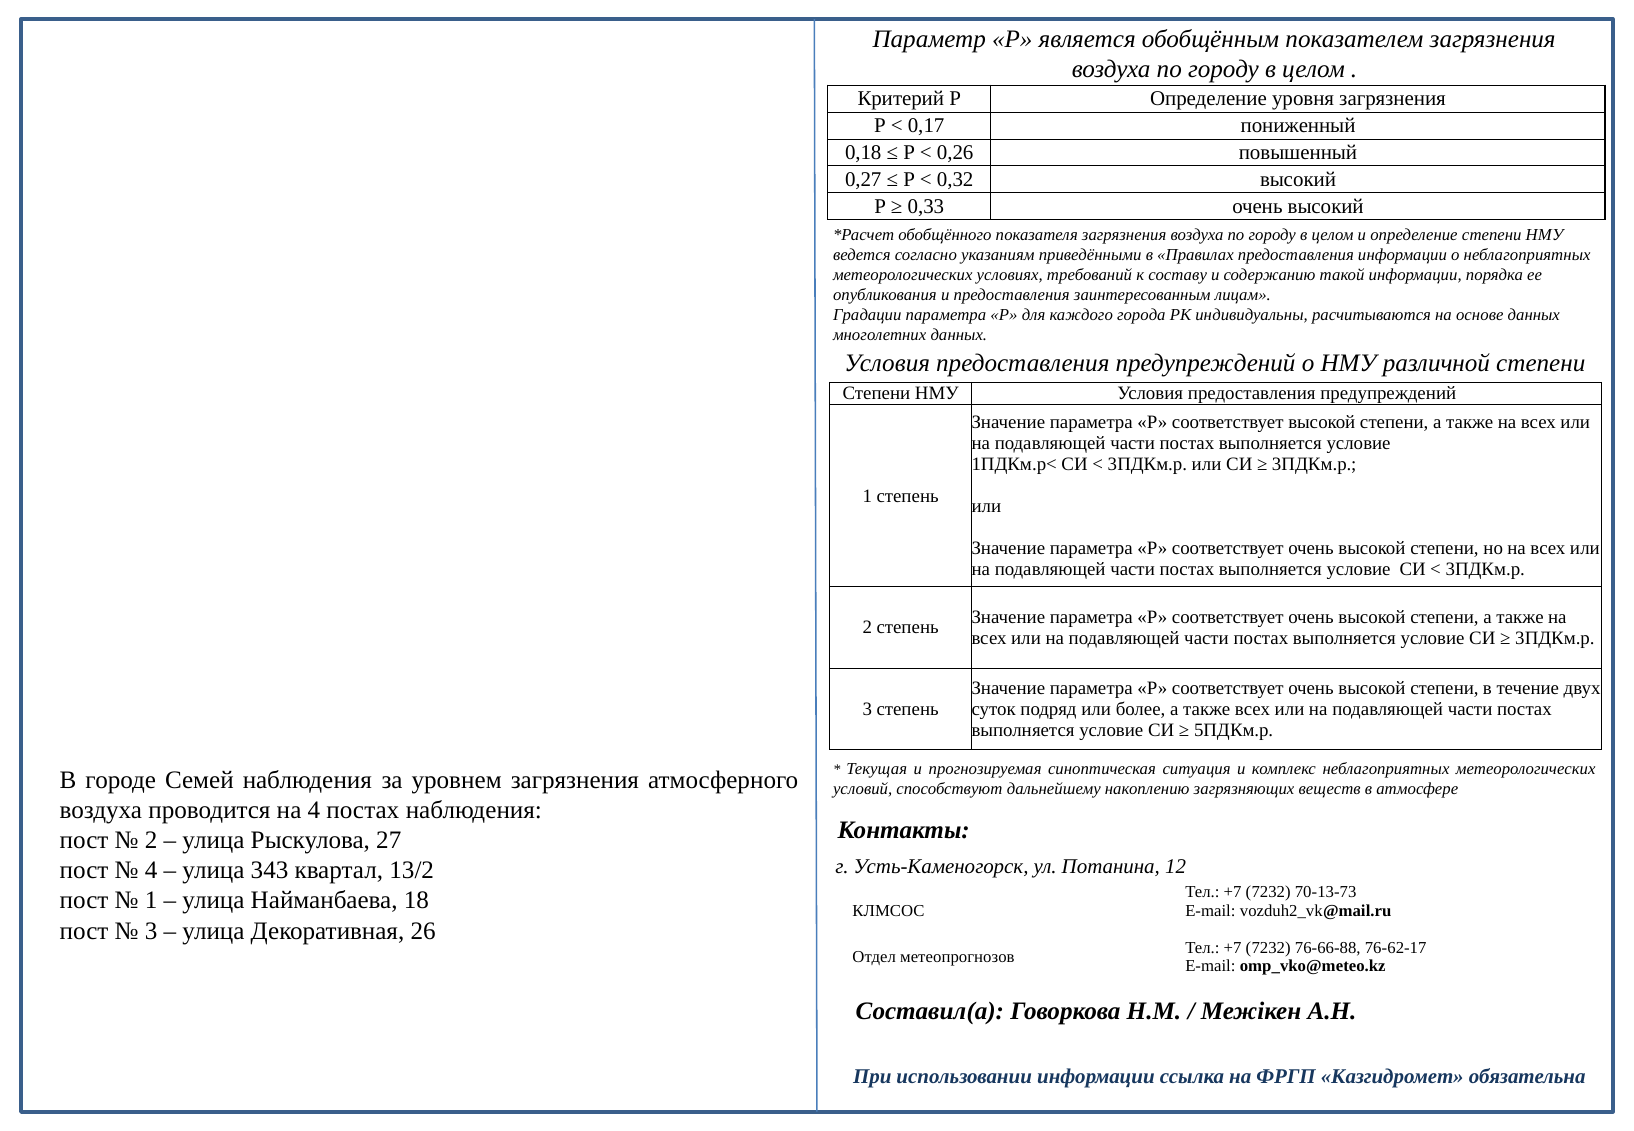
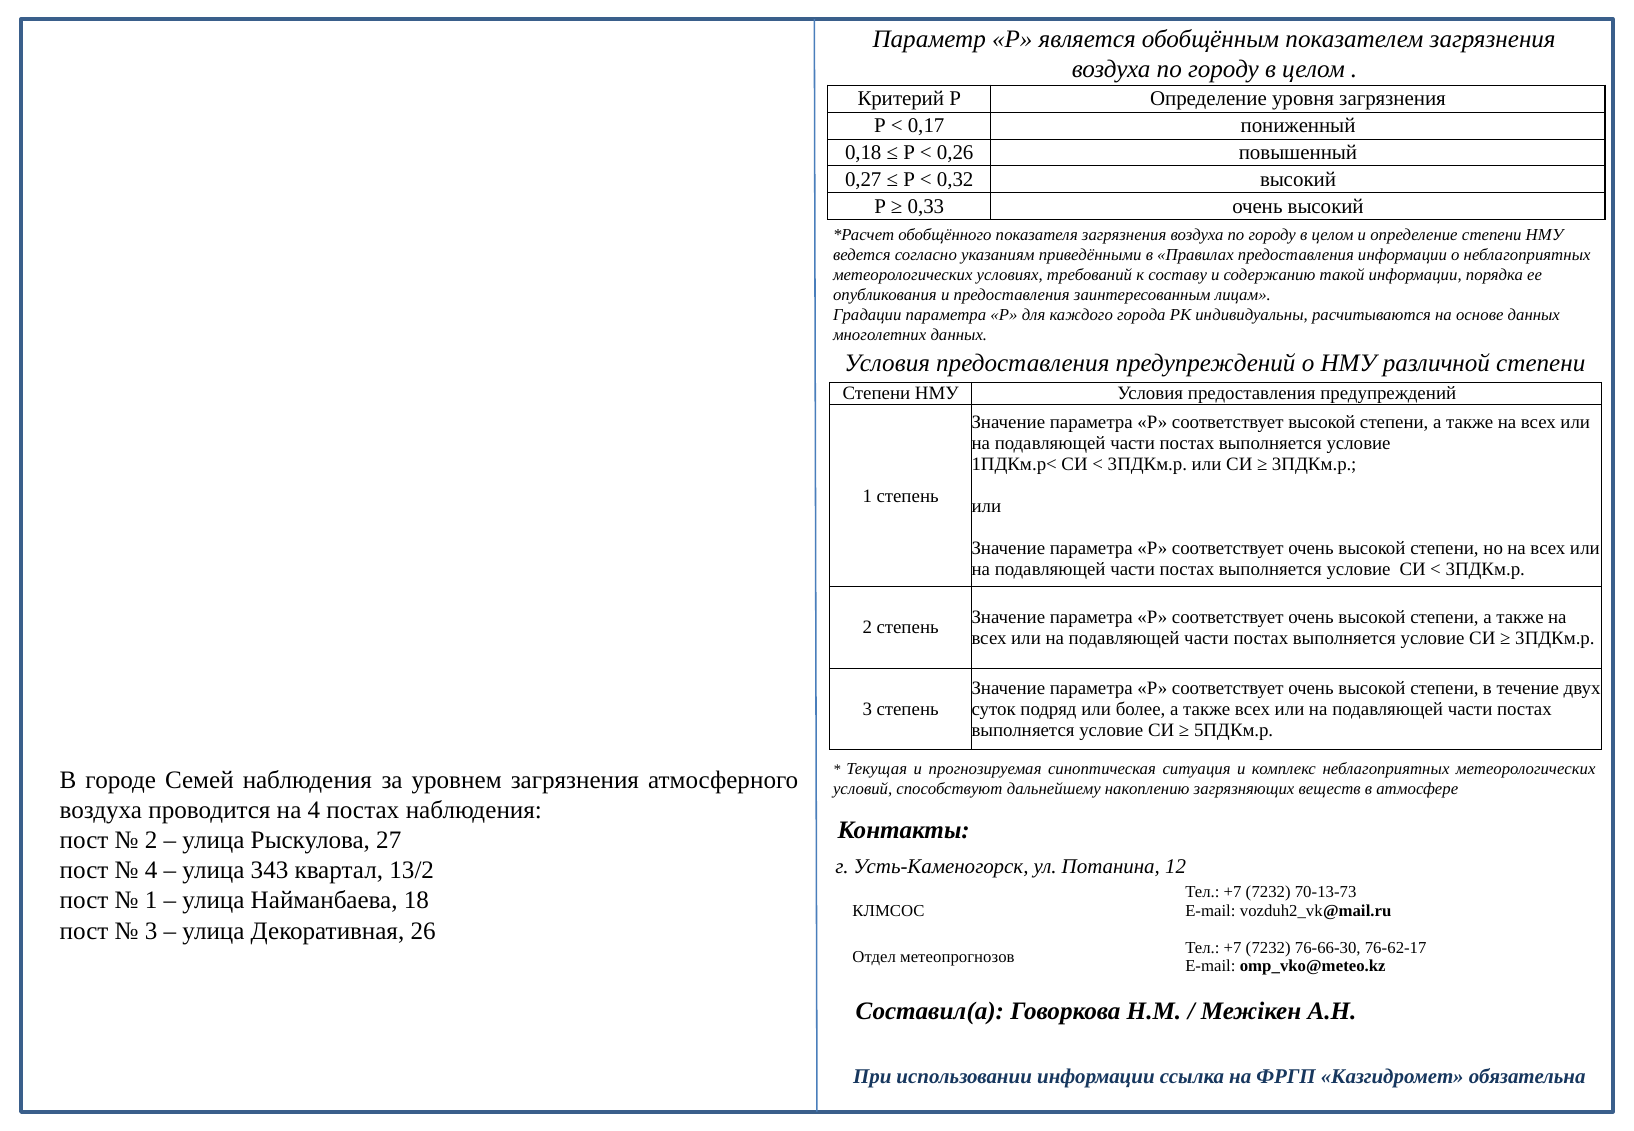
76-66-88: 76-66-88 -> 76-66-30 (1328, 948)
